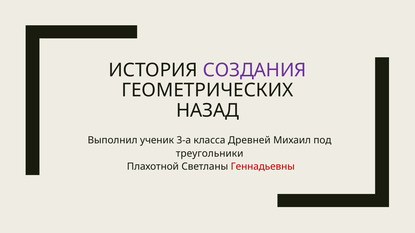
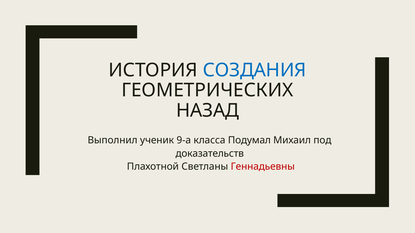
СОЗДАНИЯ colour: purple -> blue (255, 70)
3-а: 3-а -> 9-а (184, 140)
Древней: Древней -> Подумал (249, 140)
треугольники: треугольники -> доказательств (210, 154)
